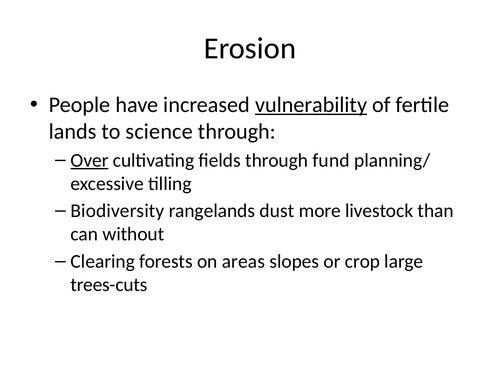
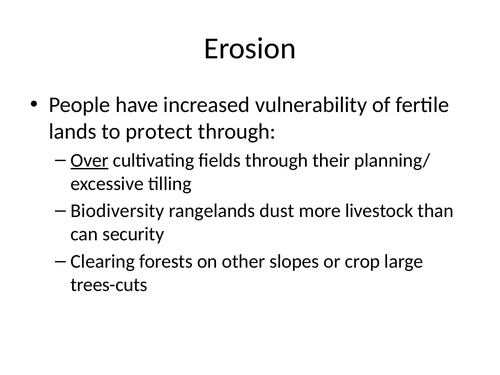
vulnerability underline: present -> none (311, 105)
science: science -> protect (159, 132)
fund: fund -> their (331, 160)
without: without -> security (133, 234)
areas: areas -> other (243, 261)
